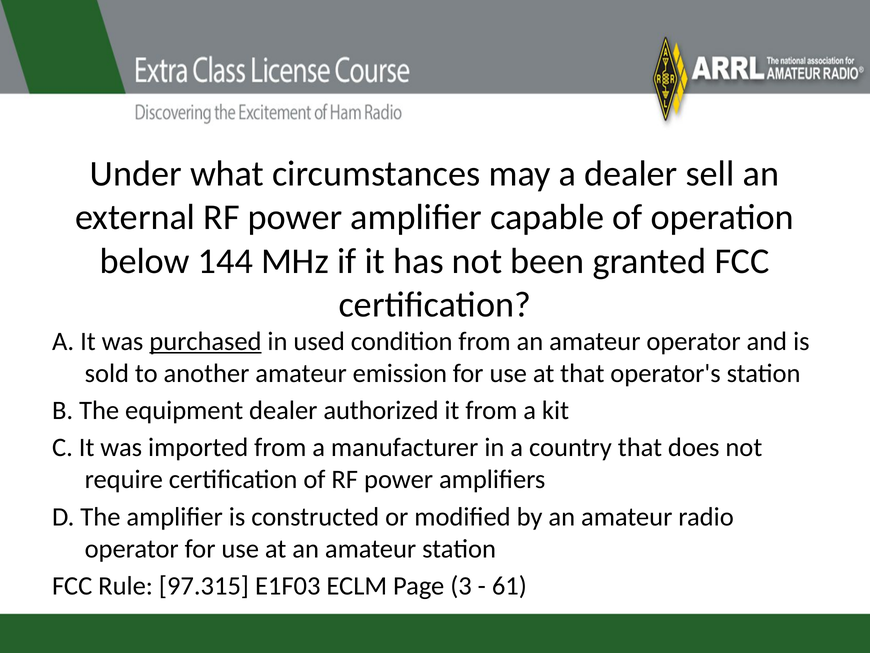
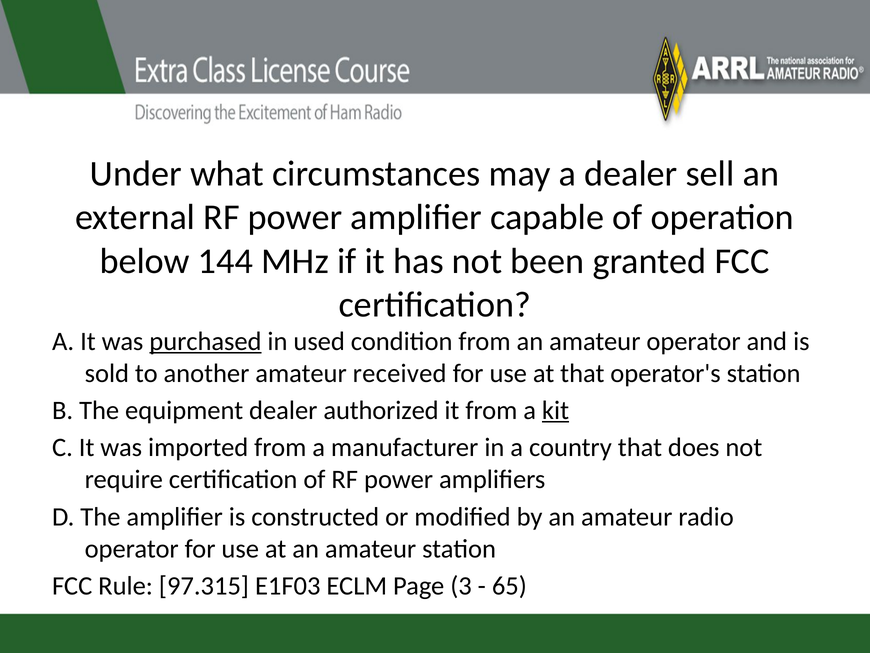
emission: emission -> received (400, 373)
kit underline: none -> present (556, 410)
61: 61 -> 65 (509, 586)
